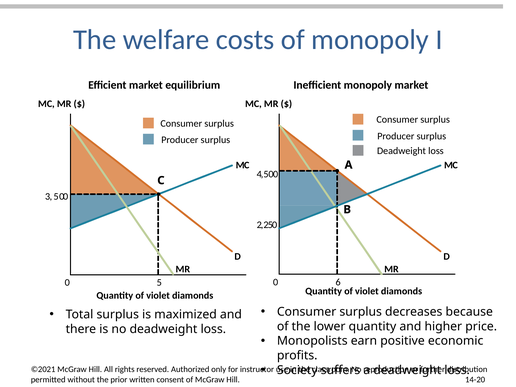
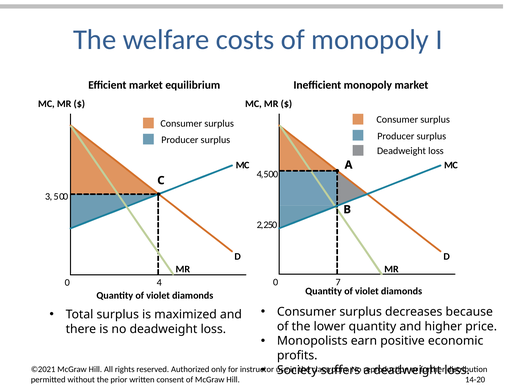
6: 6 -> 7 (338, 282)
5: 5 -> 4 (159, 283)
